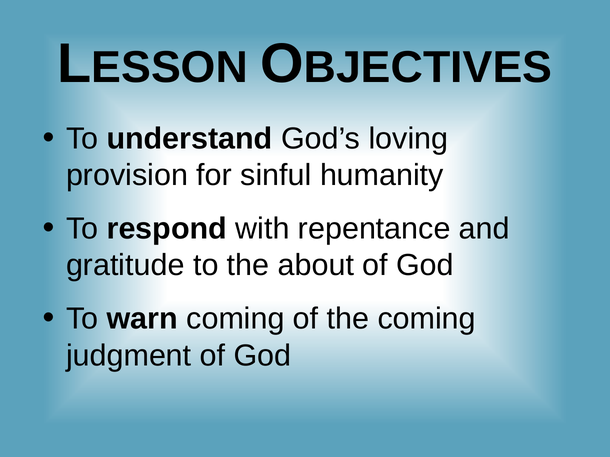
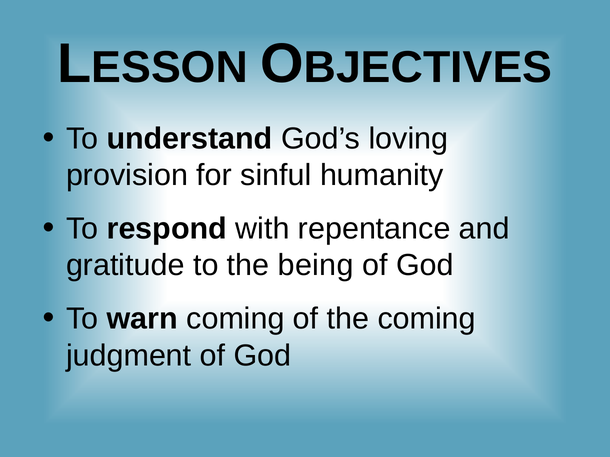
about: about -> being (316, 266)
